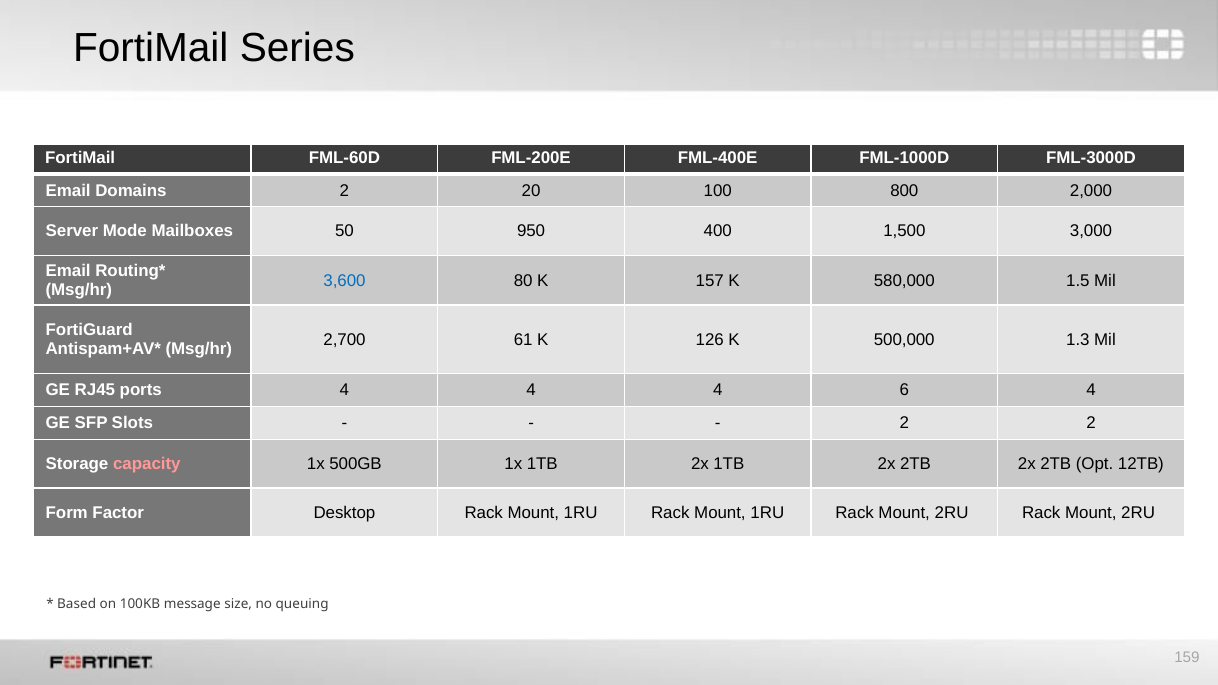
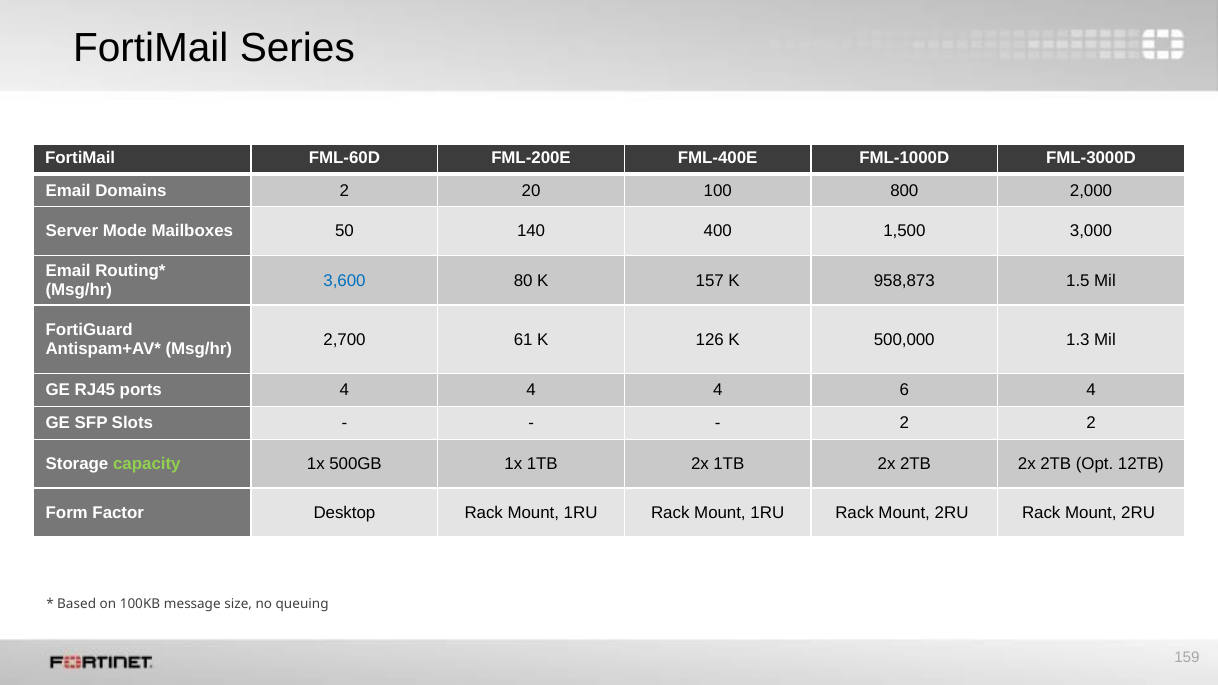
950: 950 -> 140 (531, 231)
580,000: 580,000 -> 958,873 (904, 281)
capacity colour: pink -> light green (147, 464)
